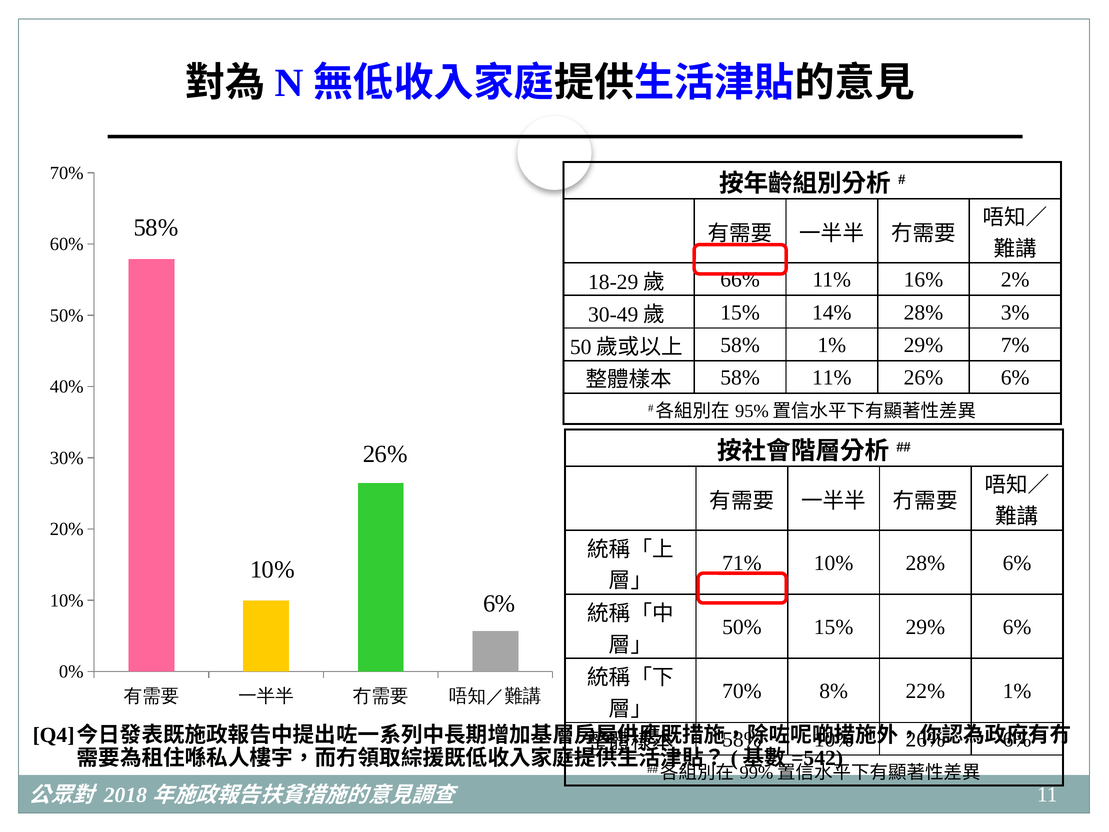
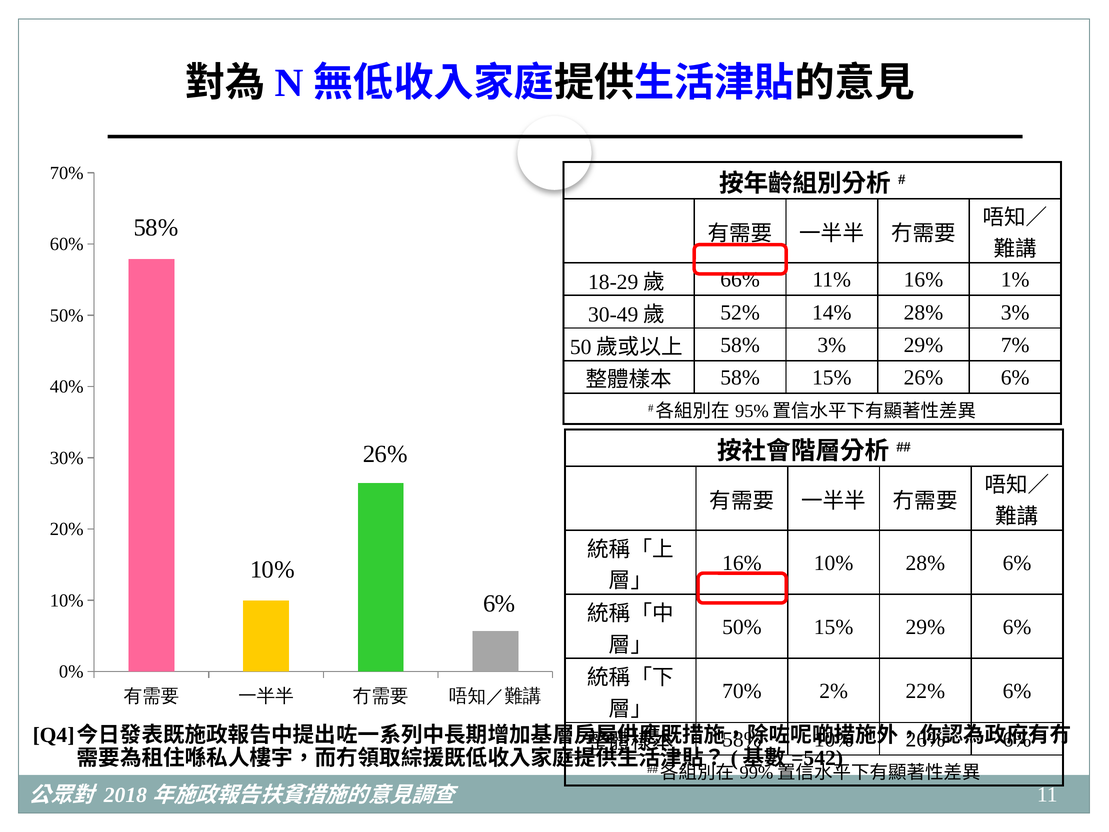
2%: 2% -> 1% (1015, 280)
15%: 15% -> 52% (740, 312)
58% 1%: 1% -> 3% (832, 345)
58% 11%: 11% -> 15% (832, 378)
71%: 71% -> 16% (742, 563)
8%: 8% -> 2% (834, 691)
22% 1%: 1% -> 6% (1017, 691)
